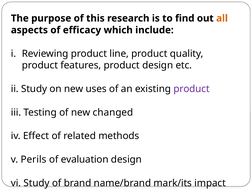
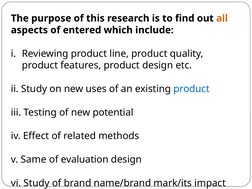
efficacy: efficacy -> entered (82, 30)
product colour: purple -> blue (191, 89)
changed: changed -> potential (113, 112)
Perils: Perils -> Same (34, 159)
